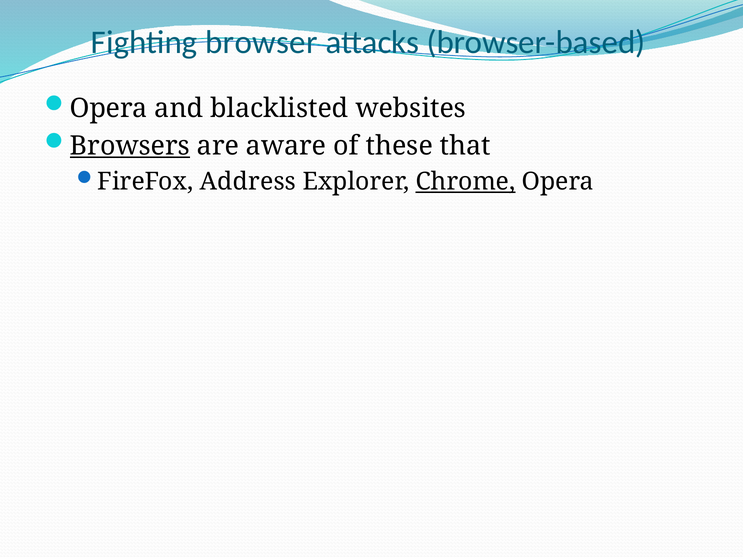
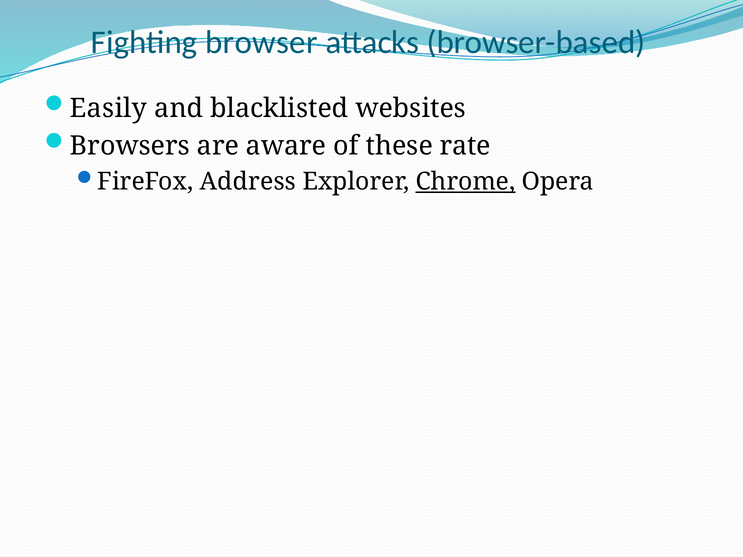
Opera: Opera -> Easily (109, 108)
Browsers underline: present -> none (130, 146)
that: that -> rate (465, 146)
